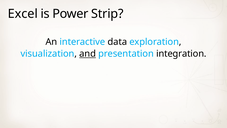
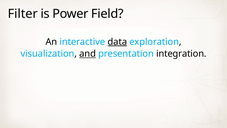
Excel: Excel -> Filter (23, 14)
Strip: Strip -> Field (107, 14)
data underline: none -> present (117, 42)
